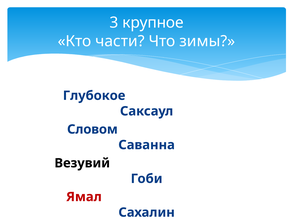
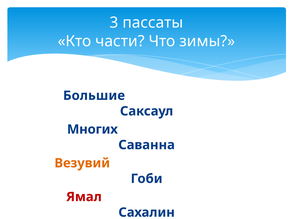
крупное: крупное -> пассаты (153, 23)
Глубокое: Глубокое -> Большие (94, 96)
Словом: Словом -> Многих (92, 130)
Везувий colour: black -> orange (82, 164)
